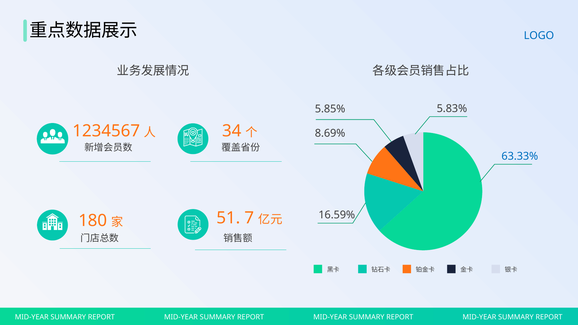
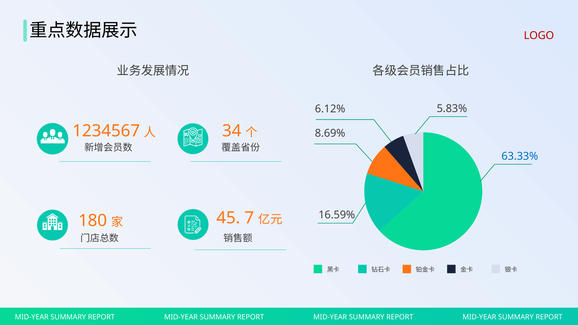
LOGO colour: blue -> red (539, 36)
5.85%: 5.85% -> 6.12% (330, 109)
51: 51 -> 45 (228, 218)
